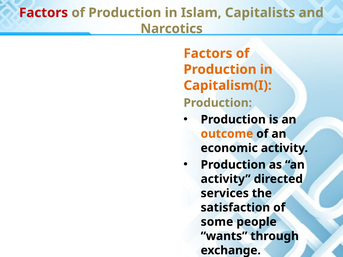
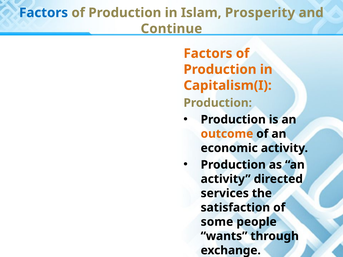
Factors colour: red -> blue (44, 13)
Capitalists: Capitalists -> Prosperity (260, 13)
Narcotics: Narcotics -> Continue (171, 29)
